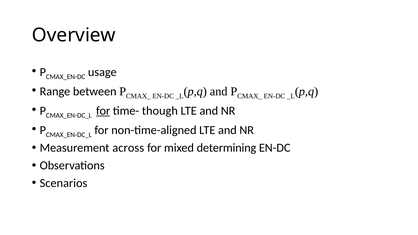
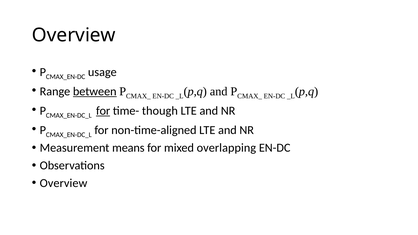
between underline: none -> present (95, 91)
across: across -> means (128, 148)
determining: determining -> overlapping (226, 148)
Scenarios: Scenarios -> Overview (64, 183)
